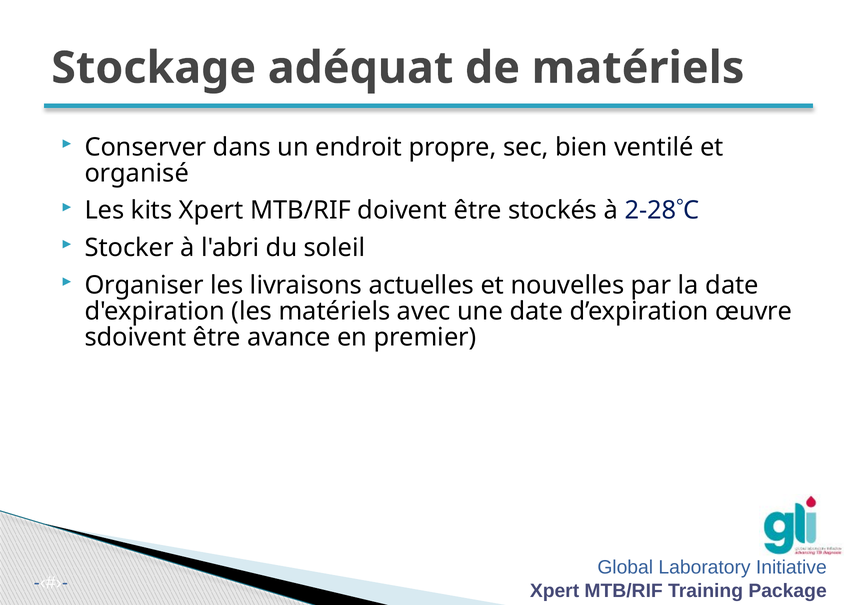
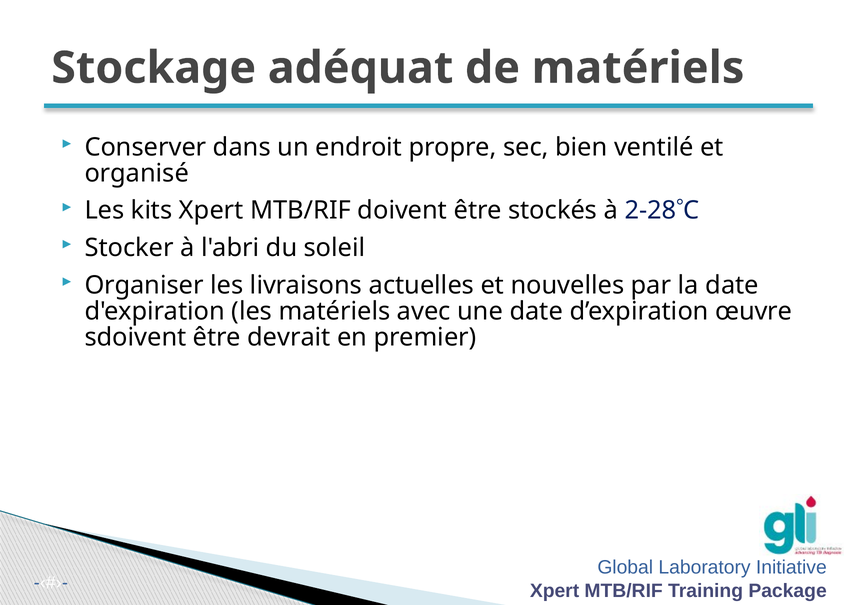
avance: avance -> devrait (289, 337)
